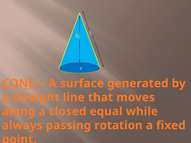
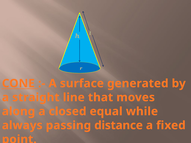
rotation: rotation -> distance (119, 126)
